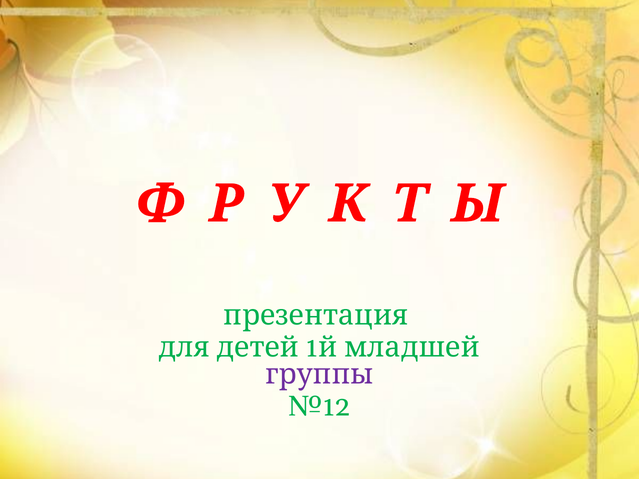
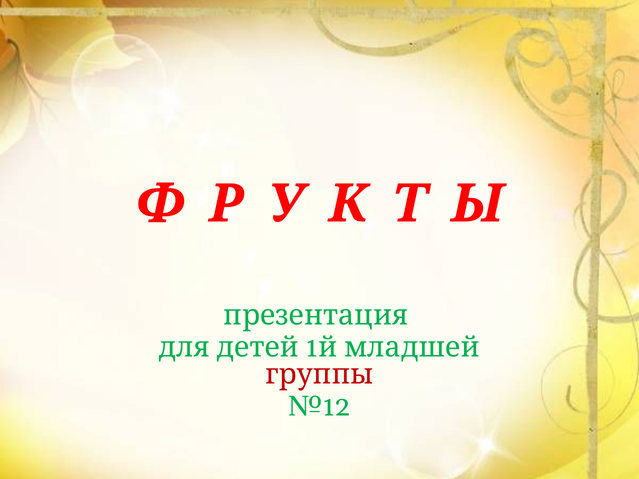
группы colour: purple -> red (319, 375)
